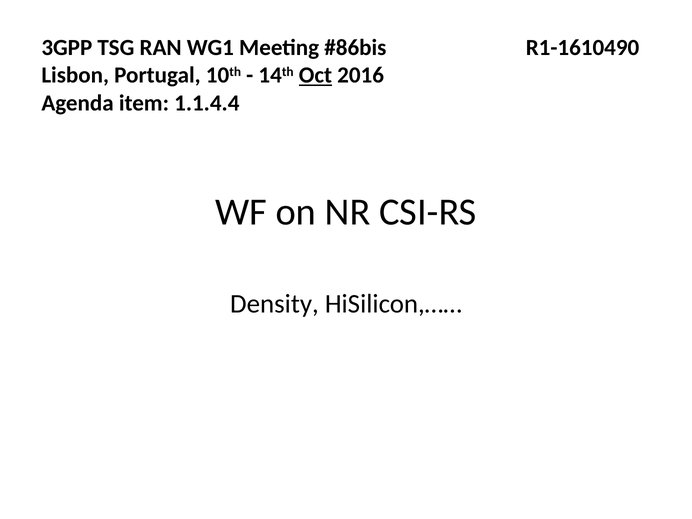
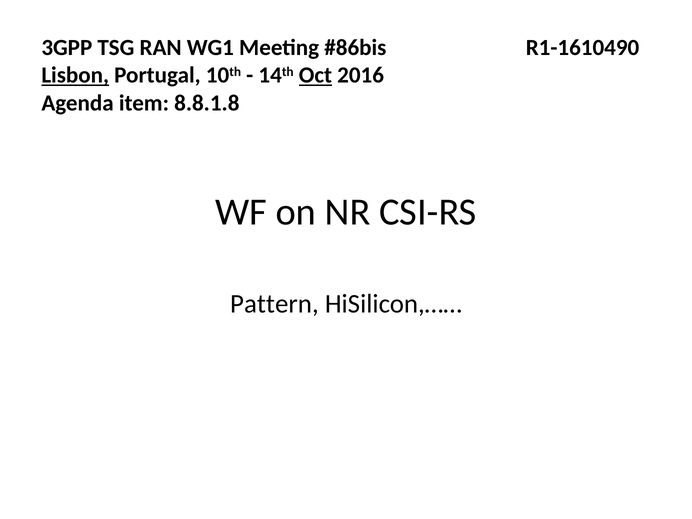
Lisbon underline: none -> present (75, 75)
1.1.4.4: 1.1.4.4 -> 8.8.1.8 (207, 103)
Density: Density -> Pattern (274, 304)
